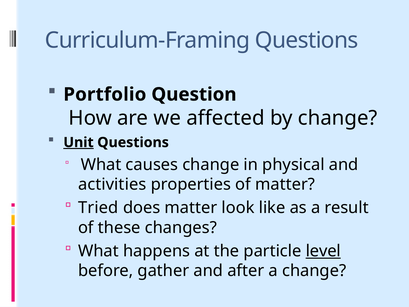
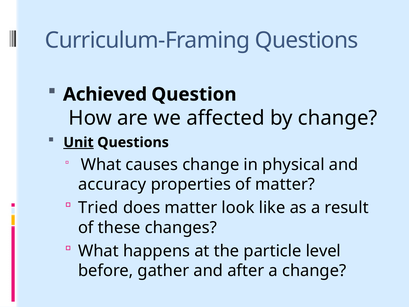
Portfolio: Portfolio -> Achieved (105, 94)
activities: activities -> accuracy (112, 184)
level underline: present -> none (323, 251)
